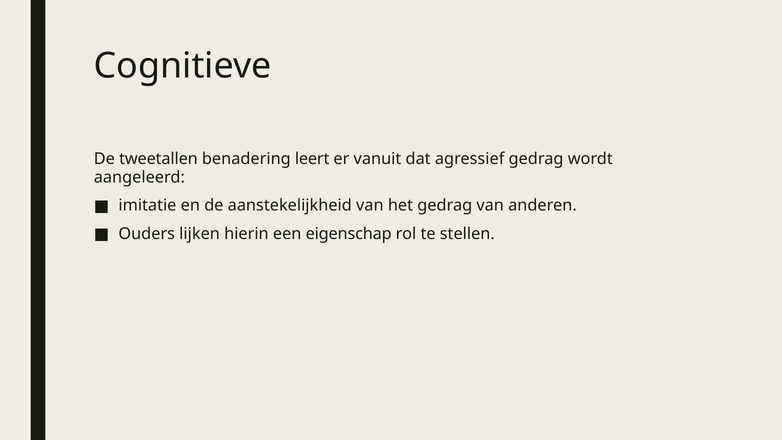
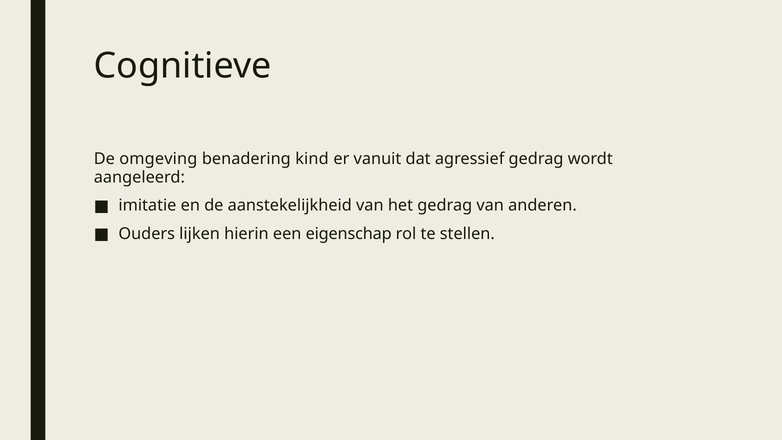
tweetallen: tweetallen -> omgeving (158, 159)
leert: leert -> kind (312, 159)
